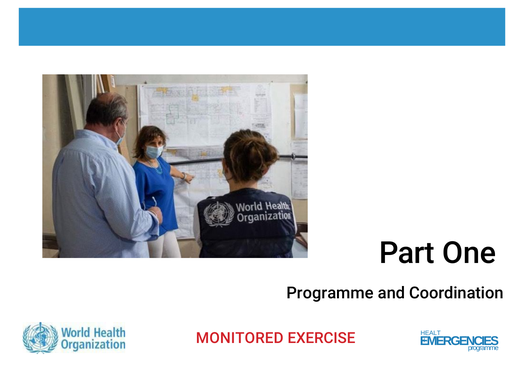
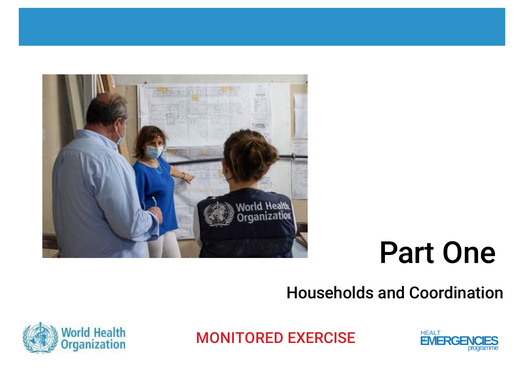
Programme: Programme -> Households (330, 293)
